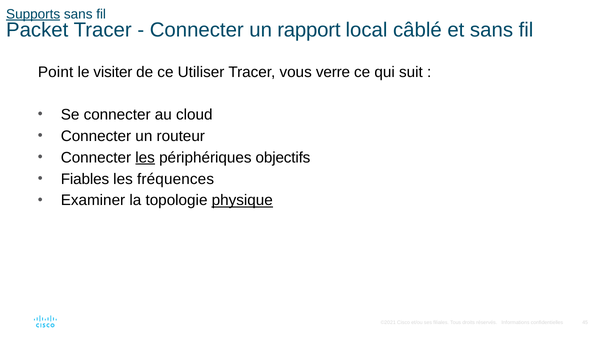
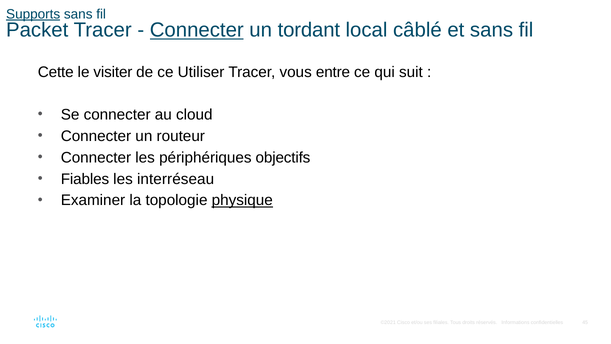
Connecter underline: none -> present (197, 30)
rapport: rapport -> tordant (309, 30)
Point: Point -> Cette (56, 72)
verre: verre -> entre (333, 72)
les underline: present -> none (145, 157)
fréquences: fréquences -> interréseau (176, 179)
